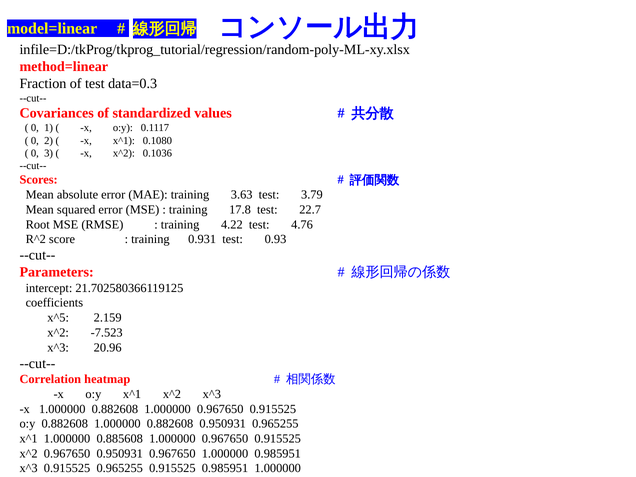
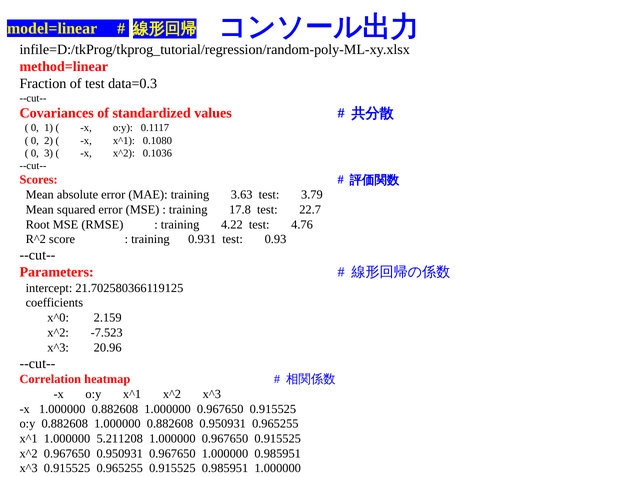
x^5: x^5 -> x^0 (58, 318)
0.885608: 0.885608 -> 5.211208 (120, 439)
